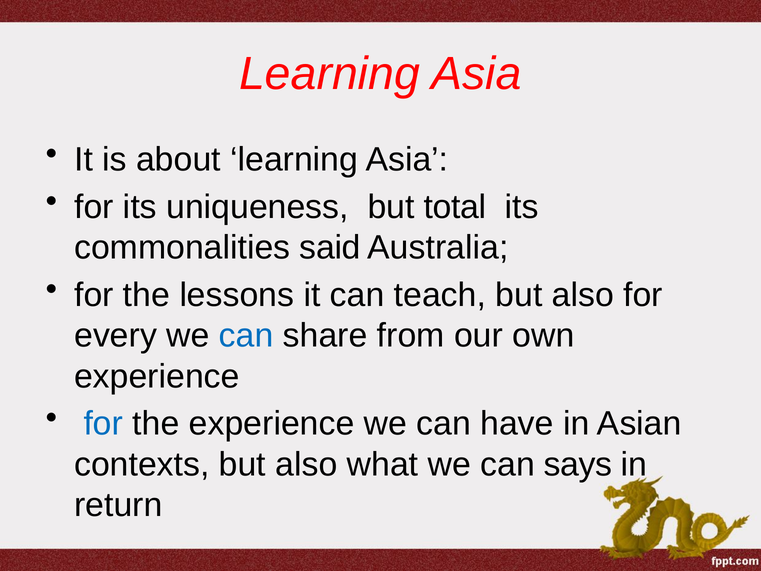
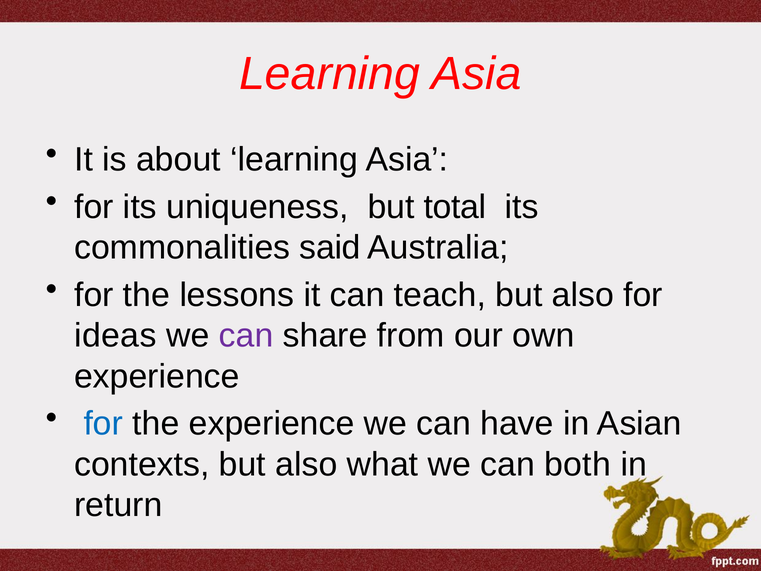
every: every -> ideas (115, 336)
can colour: blue -> purple (246, 336)
says: says -> both (578, 464)
